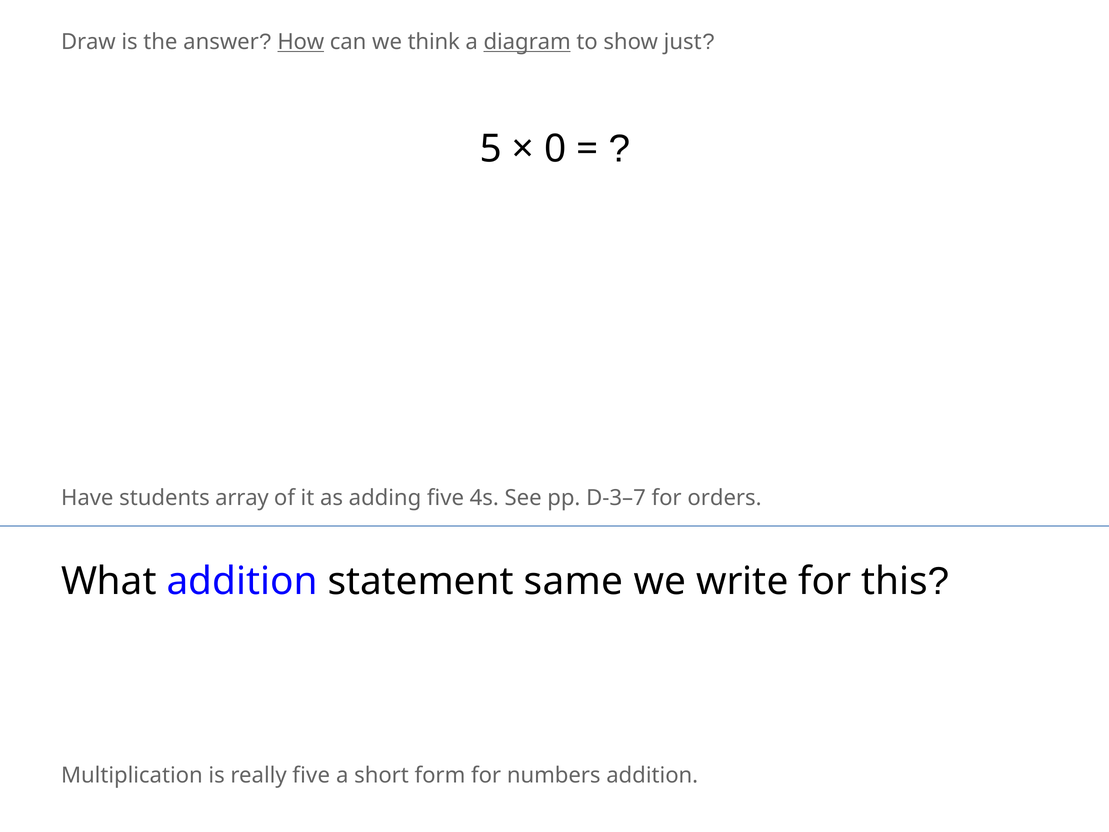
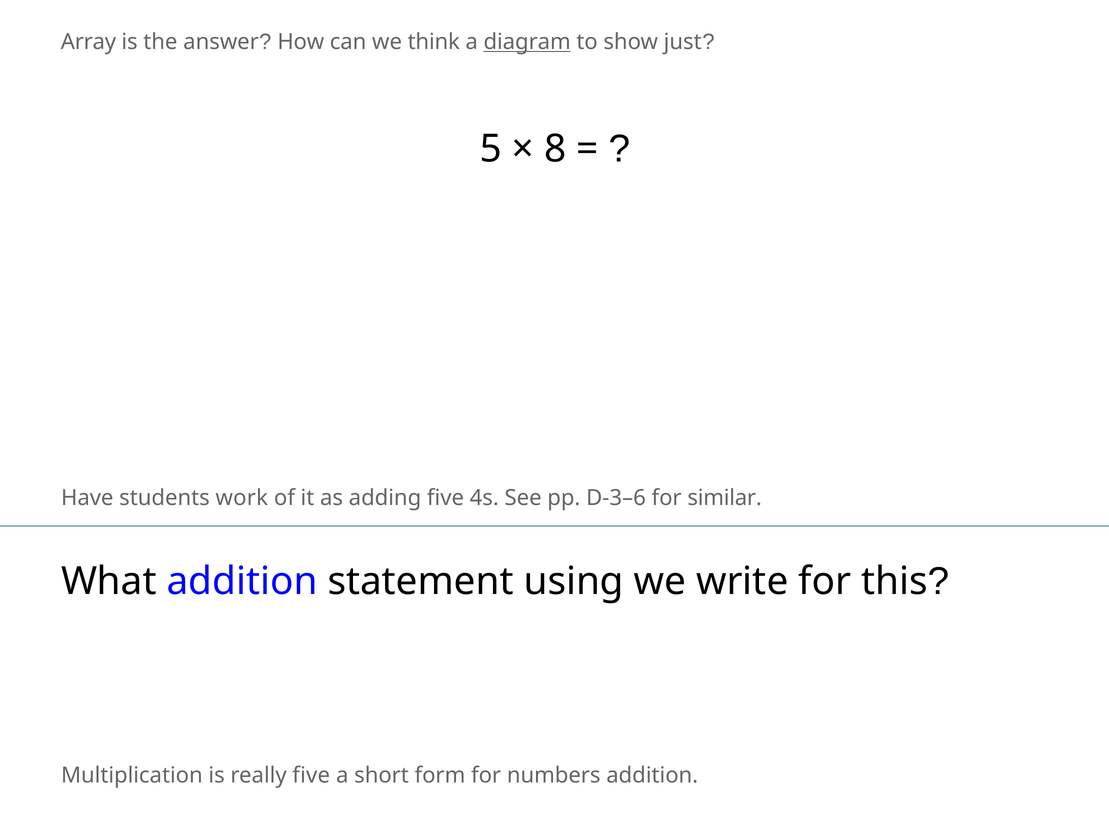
Draw: Draw -> Array (88, 42)
How underline: present -> none (301, 42)
0: 0 -> 8 (555, 149)
array: array -> work (242, 498)
D-3–7: D-3–7 -> D-3–6 (616, 498)
orders: orders -> similar (725, 498)
same: same -> using (574, 581)
